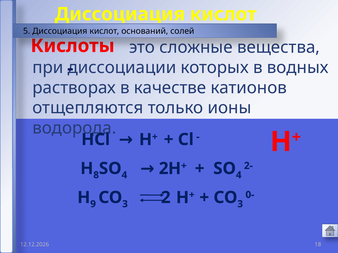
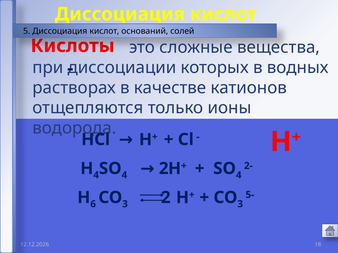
8: 8 -> 4 (96, 175)
0-: 0- -> 5- (250, 195)
9: 9 -> 6 (93, 204)
